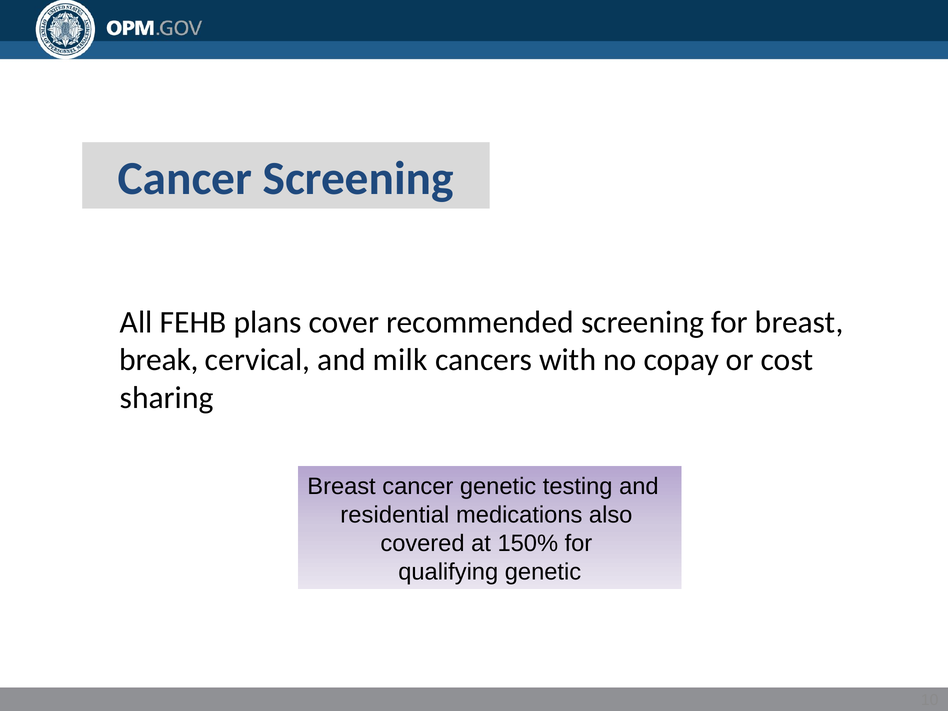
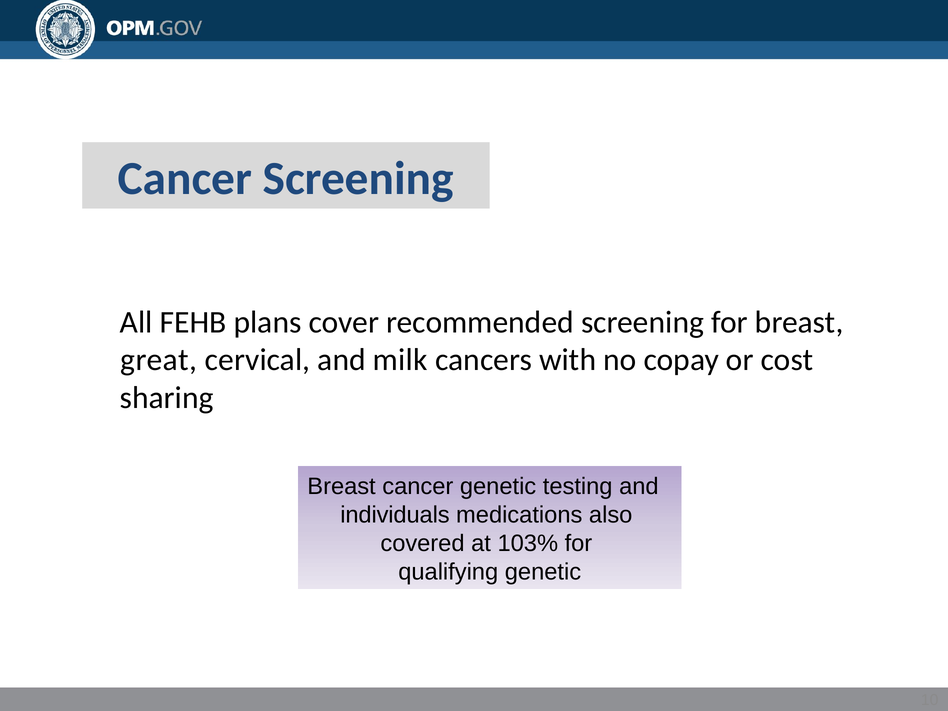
break: break -> great (159, 360)
residential: residential -> individuals (395, 515)
150%: 150% -> 103% (528, 543)
